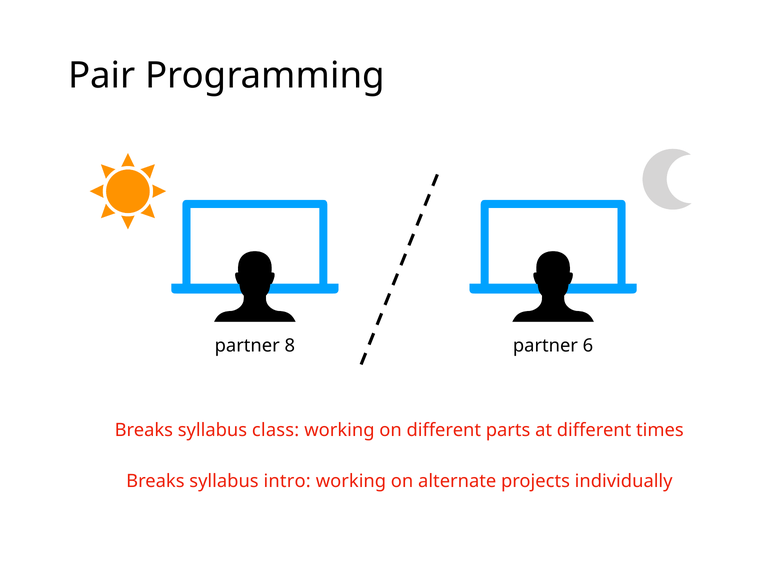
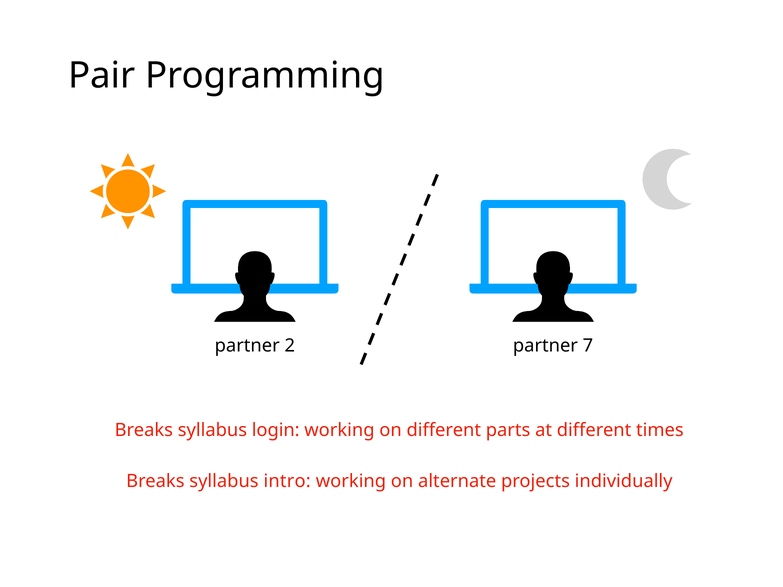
8: 8 -> 2 (290, 346)
6: 6 -> 7 (588, 346)
class: class -> login (276, 430)
